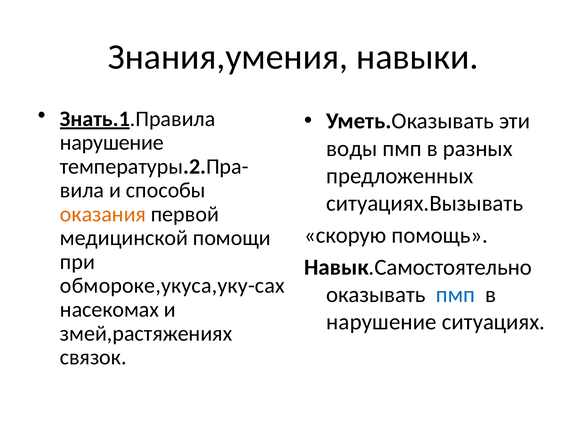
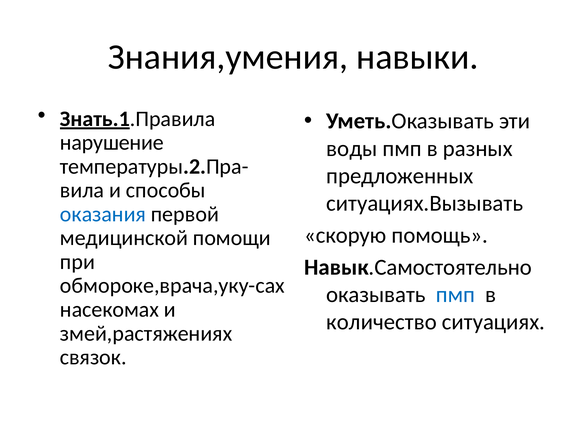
оказания colour: orange -> blue (103, 214)
обмороке,укуса,уку-сах: обмороке,укуса,уку-сах -> обмороке,врача,уку-сах (172, 285)
нарушение: нарушение -> количество (382, 321)
